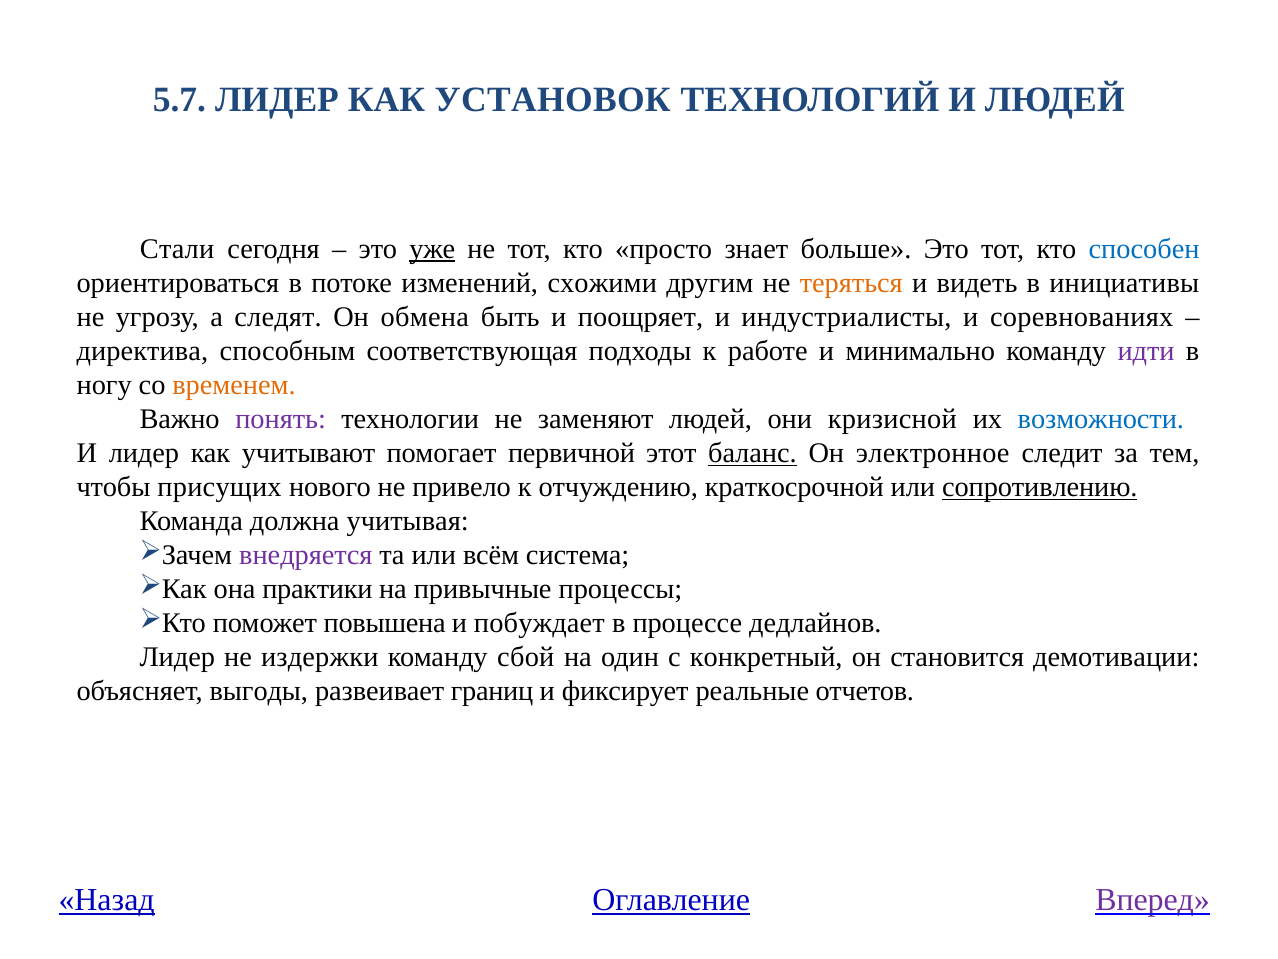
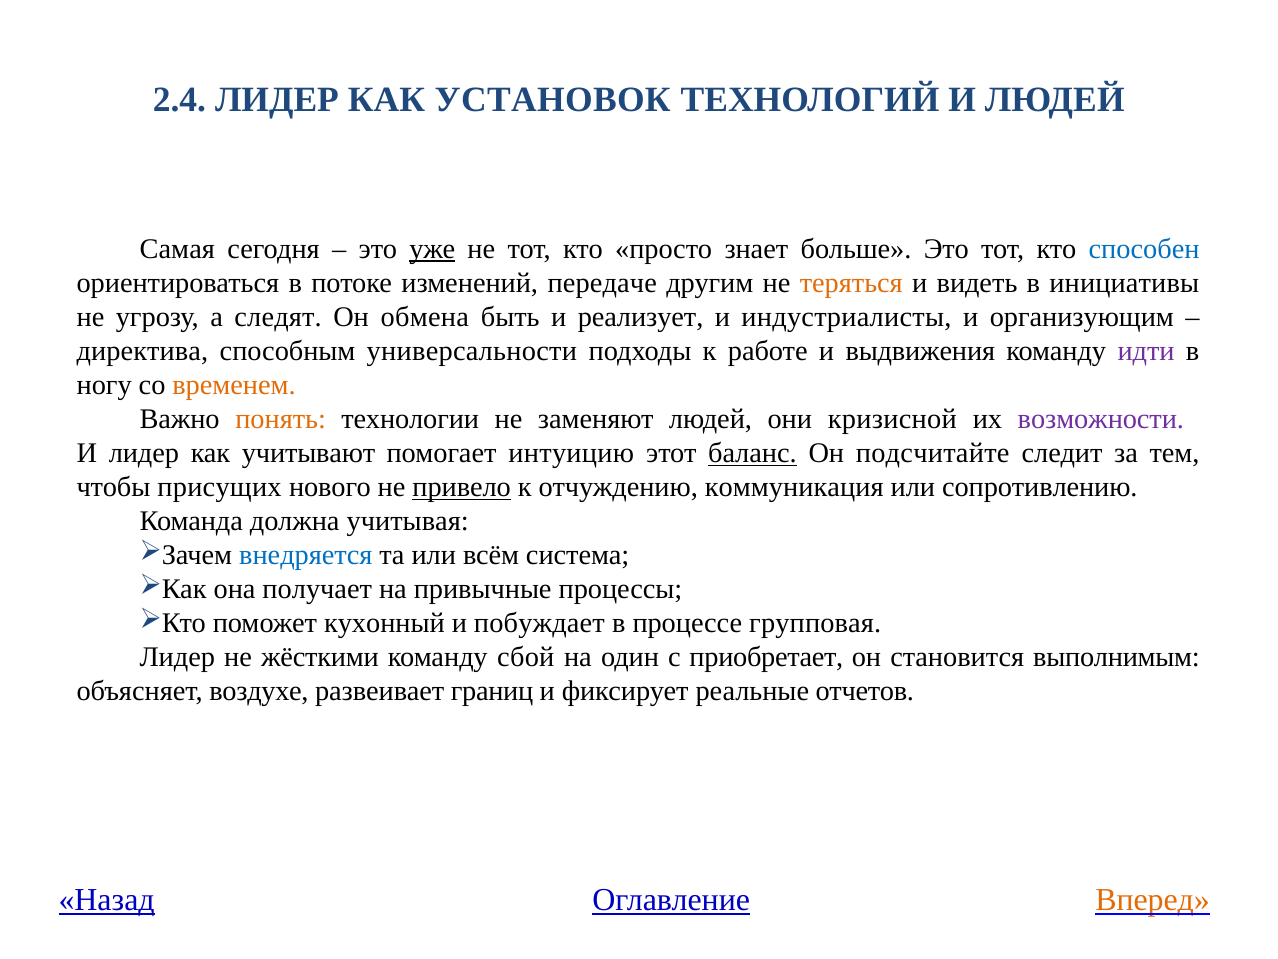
5.7: 5.7 -> 2.4 (180, 99)
Стали: Стали -> Самая (177, 249)
схожими: схожими -> передаче (602, 283)
поощряет: поощряет -> реализует (641, 317)
соревнованиях: соревнованиях -> организующим (1082, 317)
соответствующая: соответствующая -> универсальности (472, 351)
минимально: минимально -> выдвижения (920, 351)
понять colour: purple -> orange (281, 419)
возможности colour: blue -> purple (1101, 419)
первичной: первичной -> интуицию (571, 453)
электронное: электронное -> подсчитайте (933, 453)
привело underline: none -> present (462, 487)
краткосрочной: краткосрочной -> коммуникация (794, 487)
сопротивлению underline: present -> none (1040, 487)
внедряется colour: purple -> blue (306, 555)
практики: практики -> получает (317, 589)
повышена: повышена -> кухонный (384, 623)
дедлайнов: дедлайнов -> групповая (815, 623)
издержки: издержки -> жёсткими (320, 657)
конкретный: конкретный -> приобретает (766, 657)
демотивации: демотивации -> выполнимым (1116, 657)
выгоды: выгоды -> воздухе (259, 691)
Вперед colour: purple -> orange (1153, 899)
